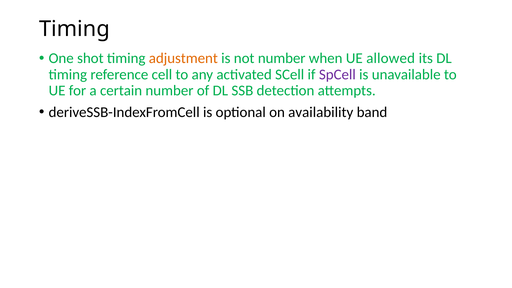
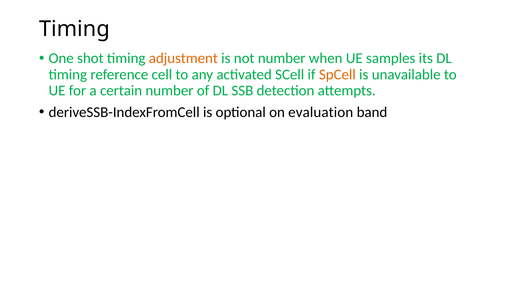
allowed: allowed -> samples (391, 58)
SpCell colour: purple -> orange (337, 75)
availability: availability -> evaluation (321, 112)
